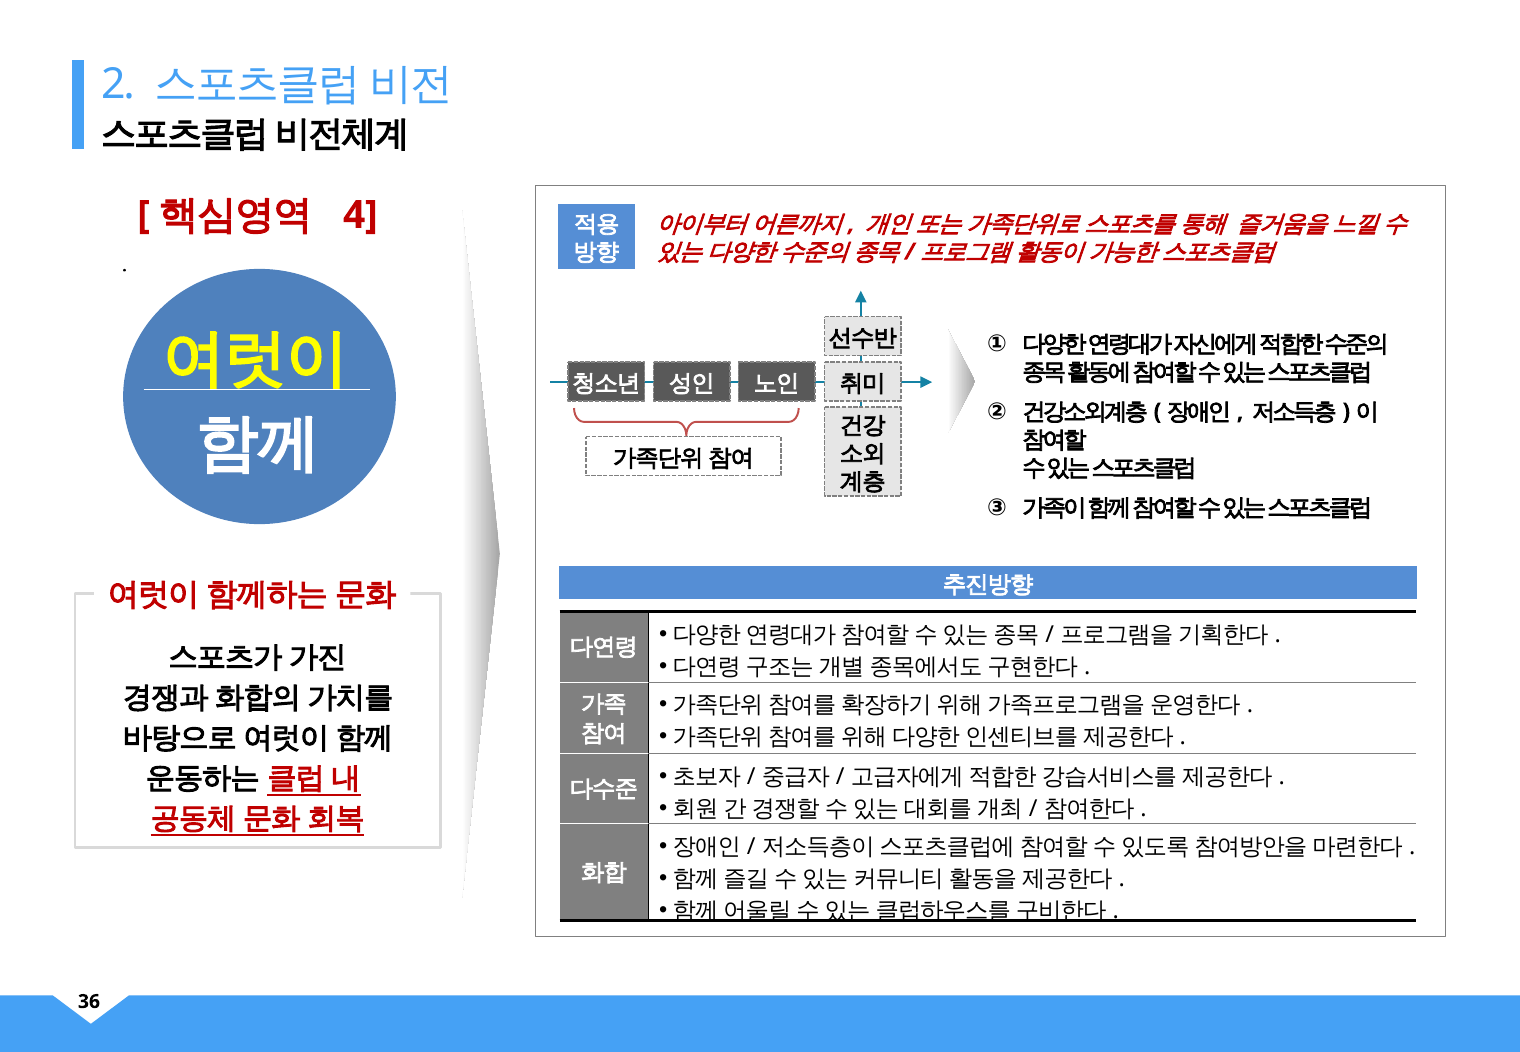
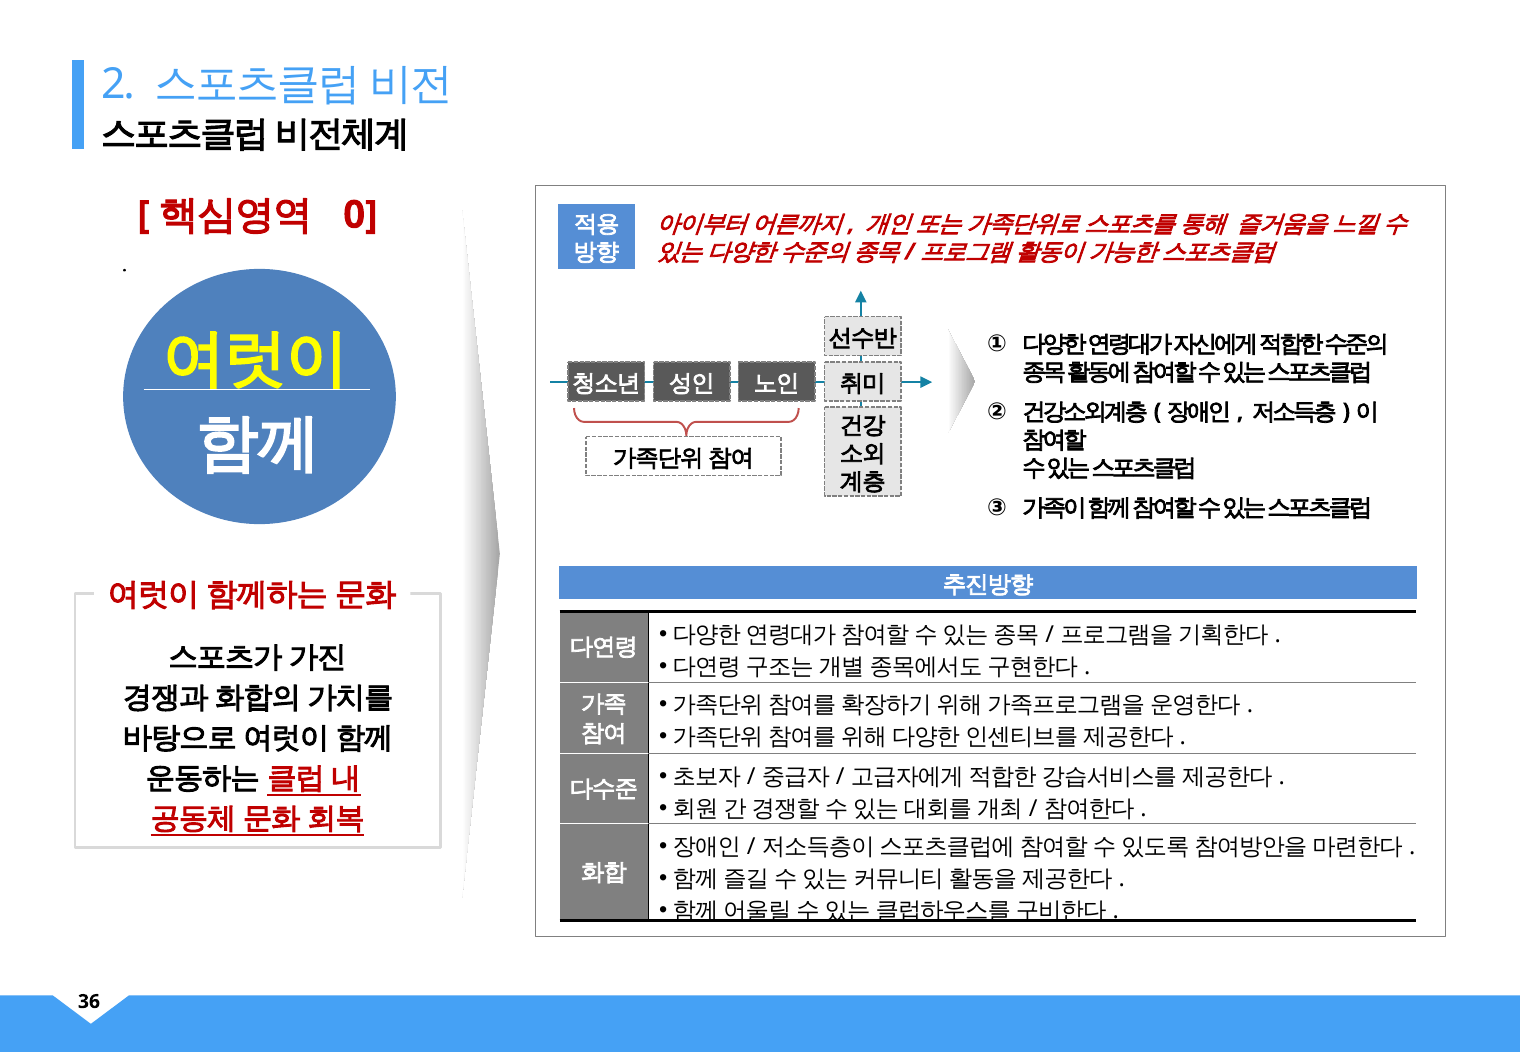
4: 4 -> 0 (360, 215)
